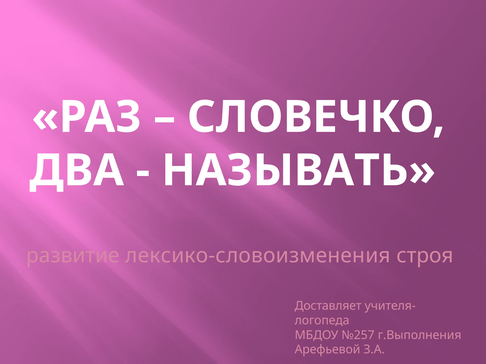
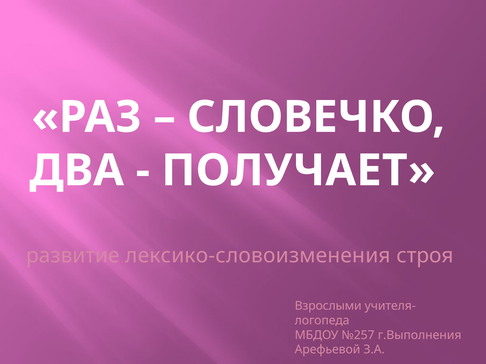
НАЗЫВАТЬ: НАЗЫВАТЬ -> ПОЛУЧАЕТ (298, 171)
Доставляет: Доставляет -> Взрослыми (328, 306)
